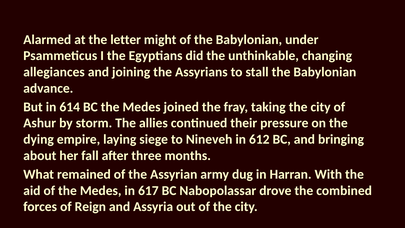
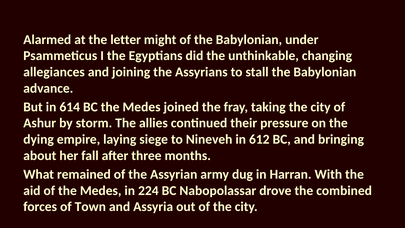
617: 617 -> 224 (148, 190)
Reign: Reign -> Town (90, 207)
